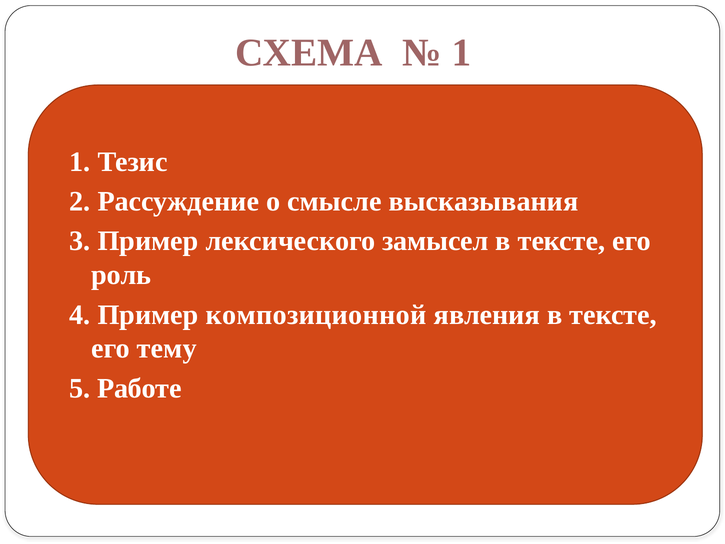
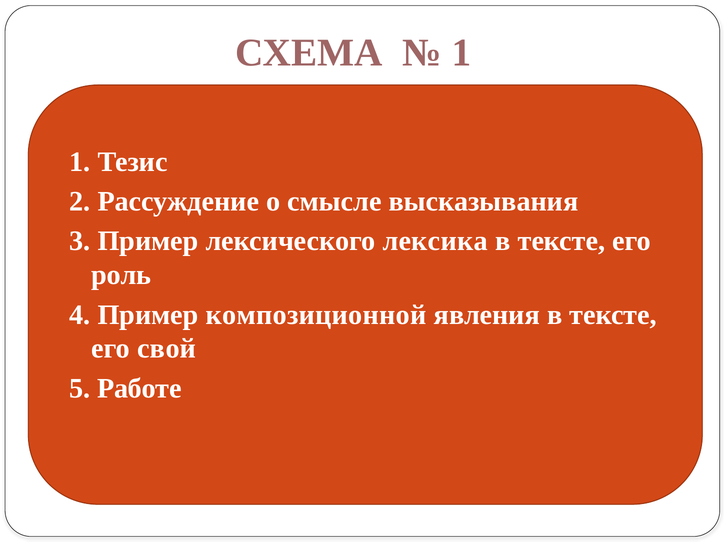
замысел: замысел -> лексика (435, 241)
тему: тему -> свой (167, 348)
